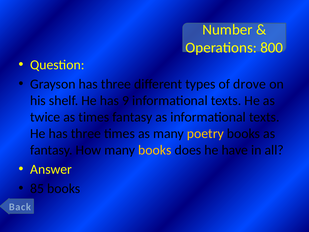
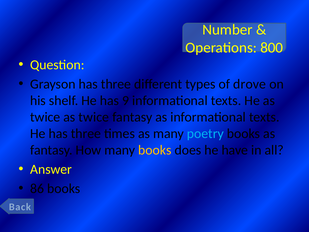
twice as times: times -> twice (94, 117)
poetry colour: yellow -> light blue (205, 134)
85: 85 -> 86 (37, 188)
